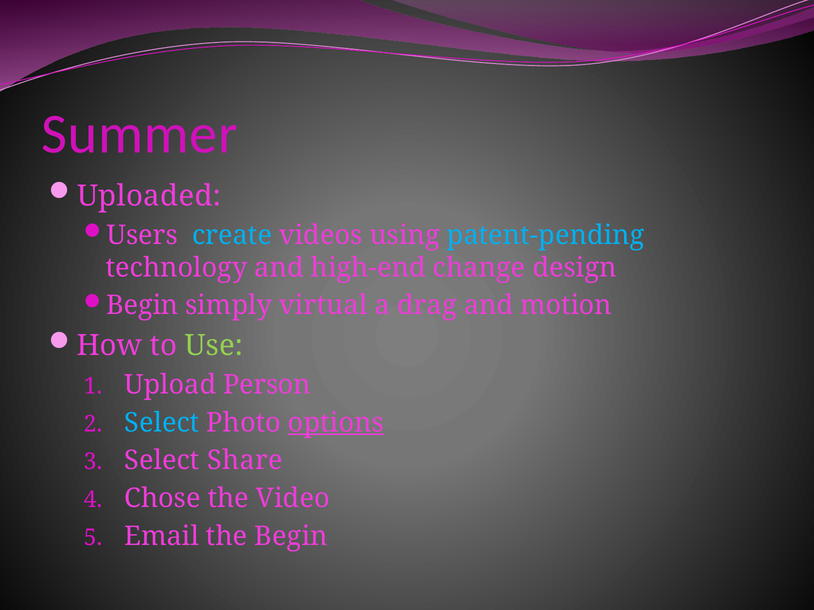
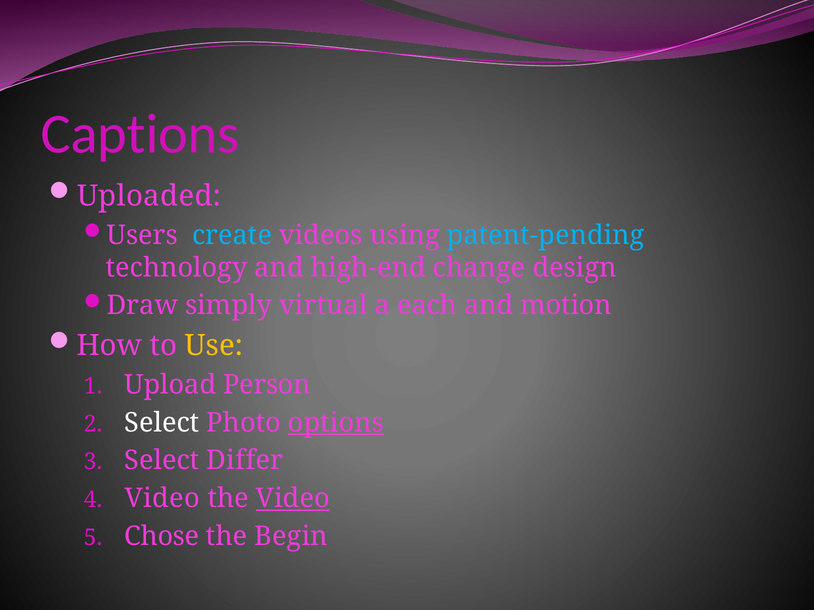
Summer: Summer -> Captions (140, 134)
Begin: Begin -> Draw (142, 306)
drag: drag -> each (427, 306)
Use colour: light green -> yellow (214, 346)
Select colour: light blue -> white (162, 423)
Share: Share -> Differ (245, 461)
Chose: Chose -> Video (162, 499)
Video underline: none -> present (293, 499)
Email: Email -> Chose (162, 537)
